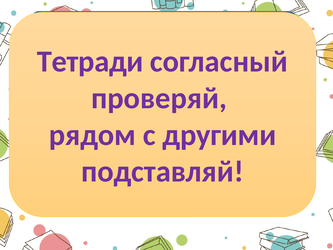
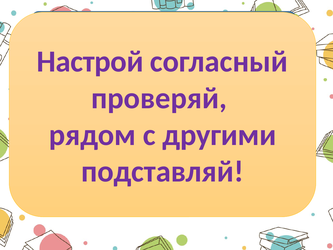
Тетради: Тетради -> Настрой (90, 62)
